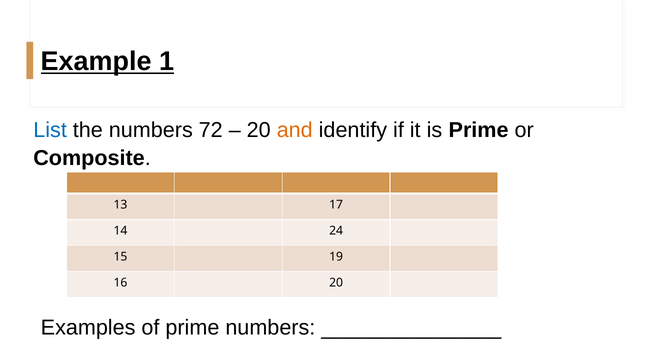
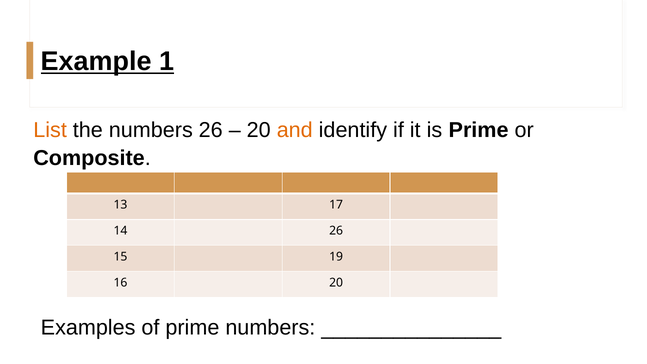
List colour: blue -> orange (50, 130)
numbers 72: 72 -> 26 (211, 130)
14 24: 24 -> 26 (336, 231)
